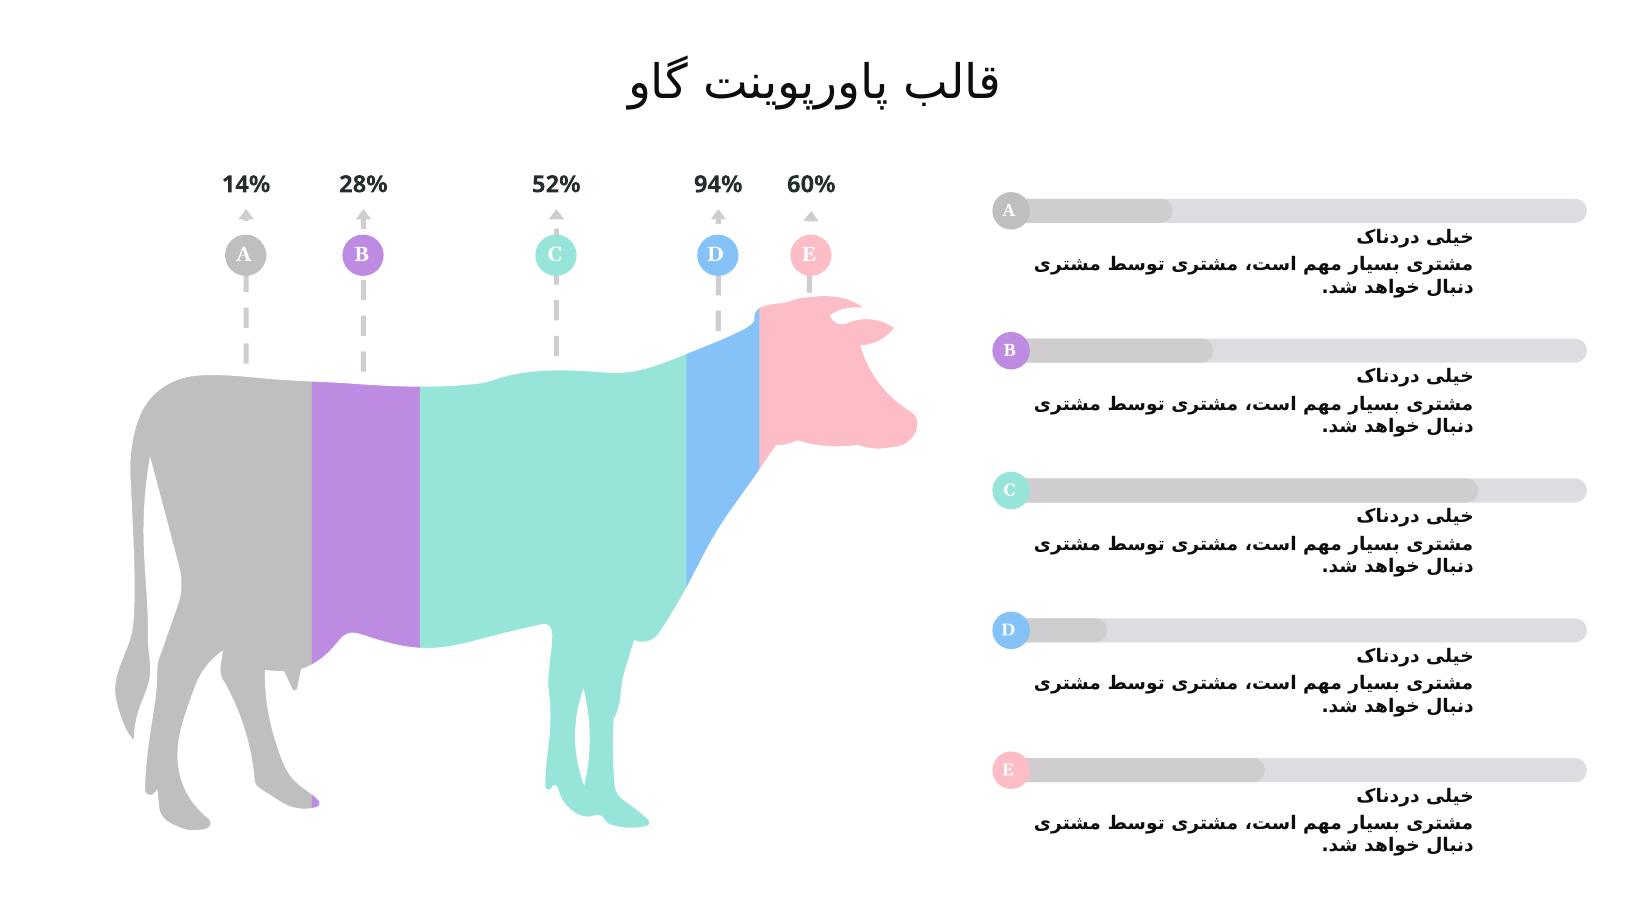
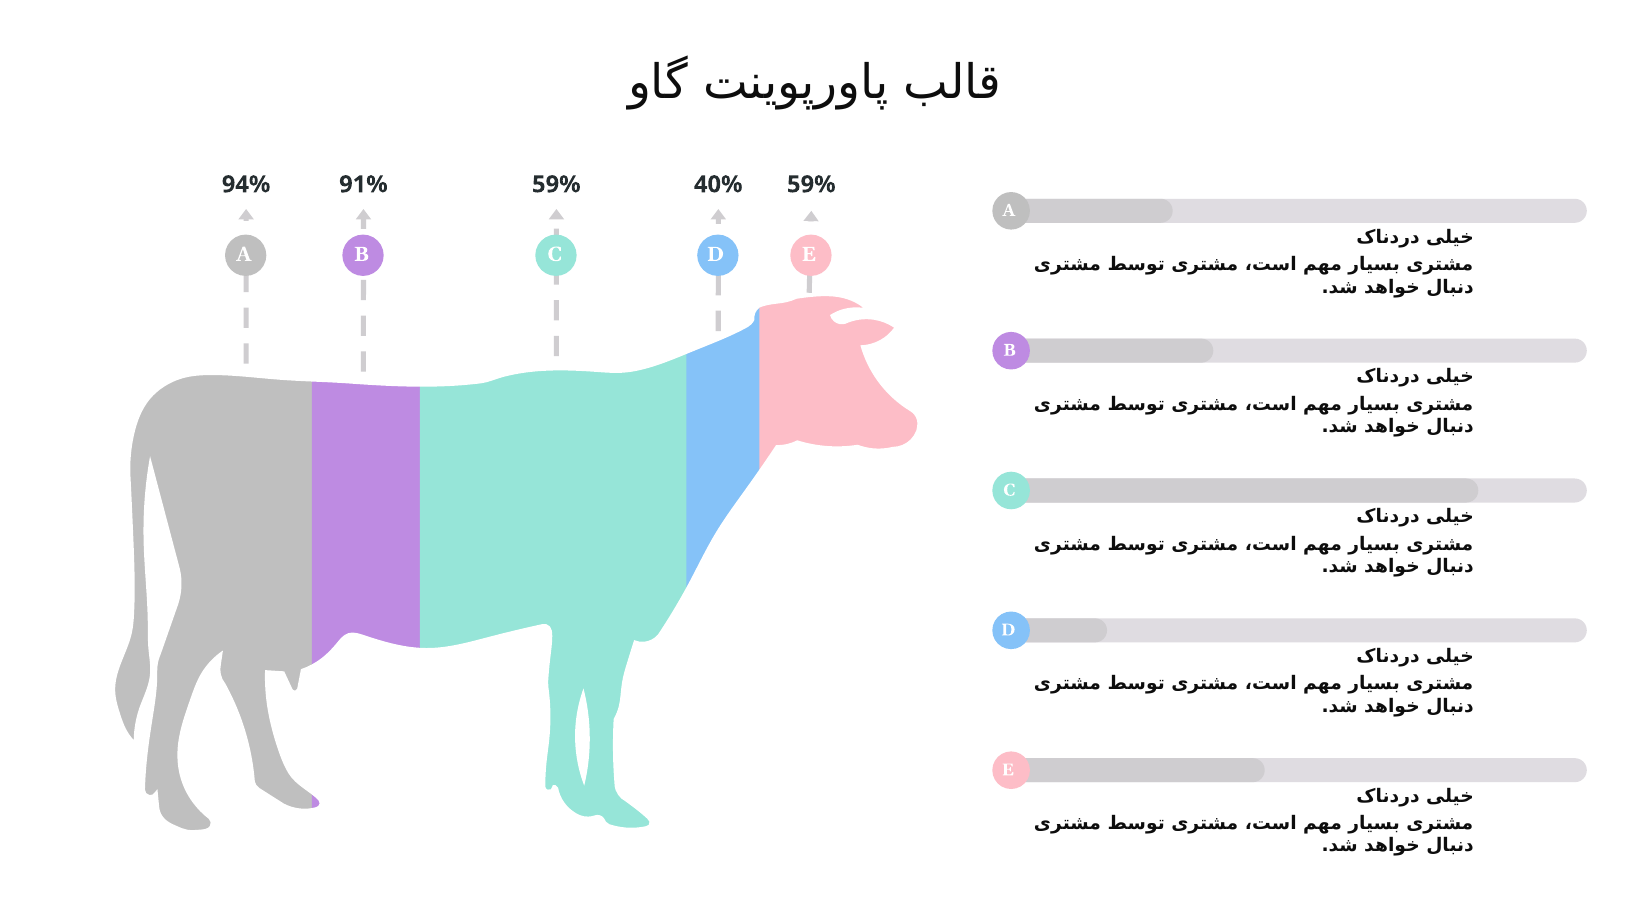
14%: 14% -> 94% (246, 184)
28%: 28% -> 91% (363, 184)
52%: 52% -> 59% (556, 184)
94%: 94% -> 40% (718, 184)
60%: 60% -> 59% (811, 184)
